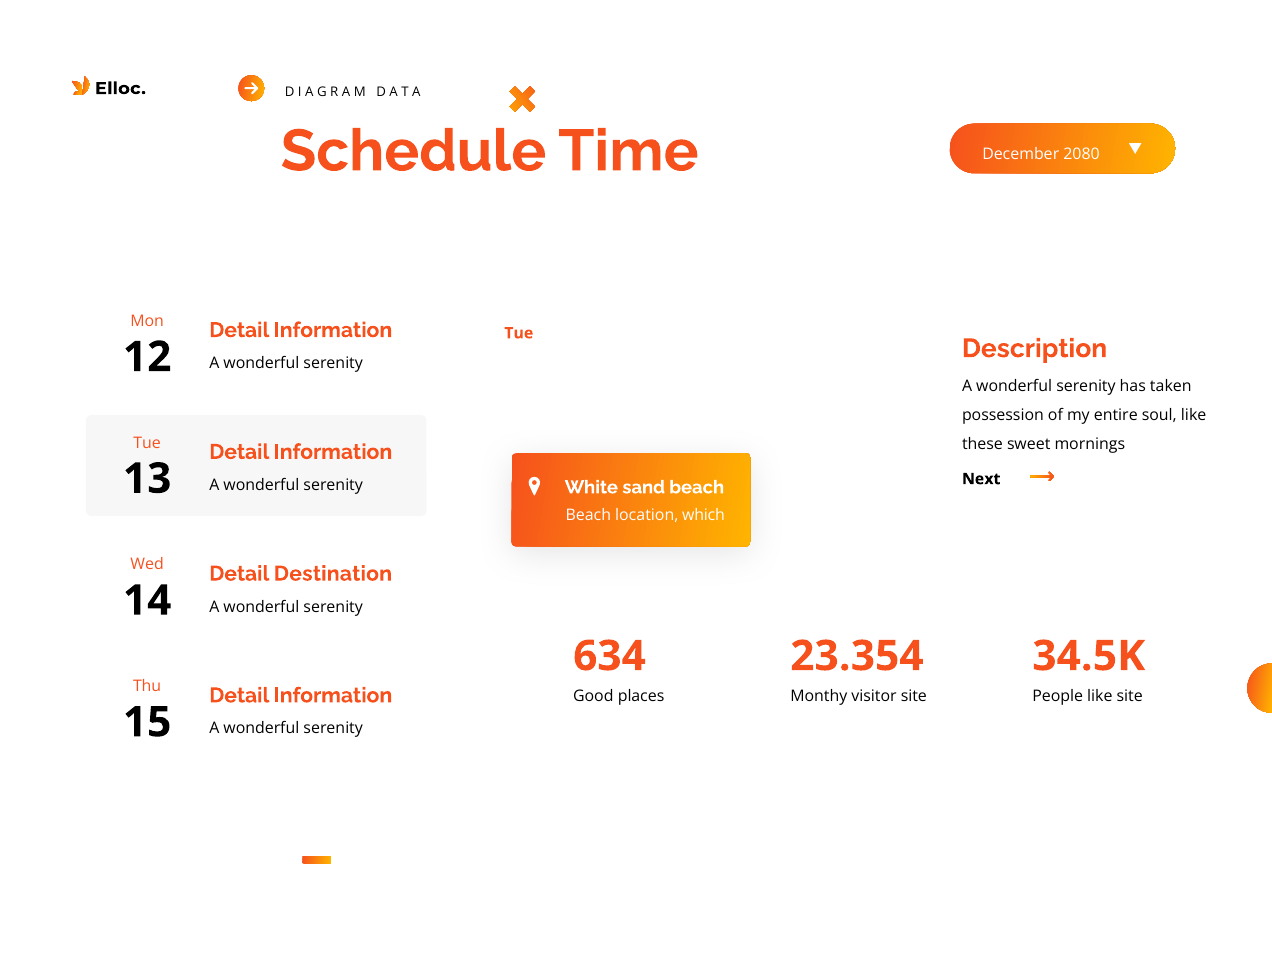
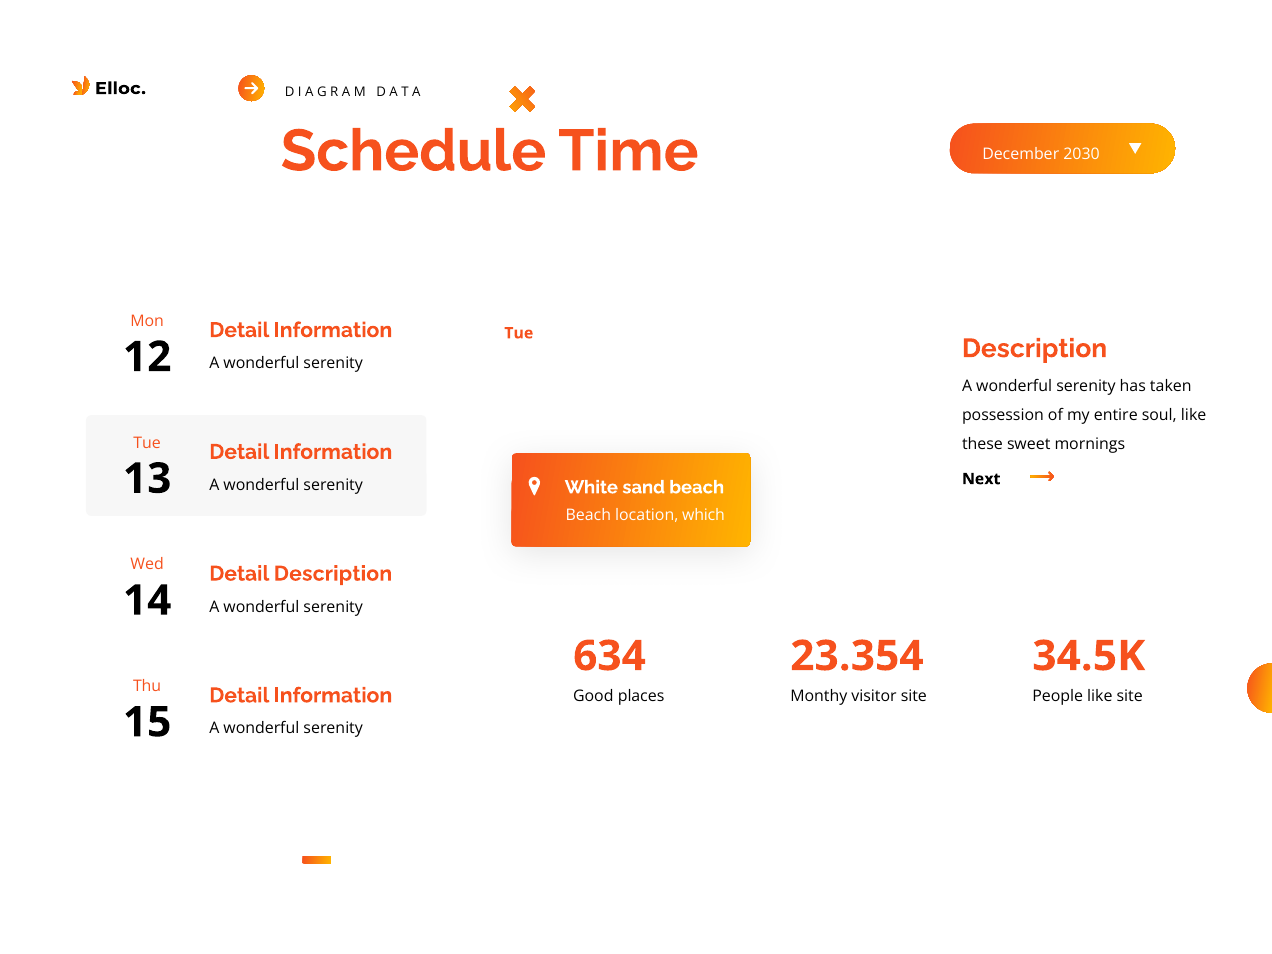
2080: 2080 -> 2030 (1082, 154)
Detail Destination: Destination -> Description (333, 574)
